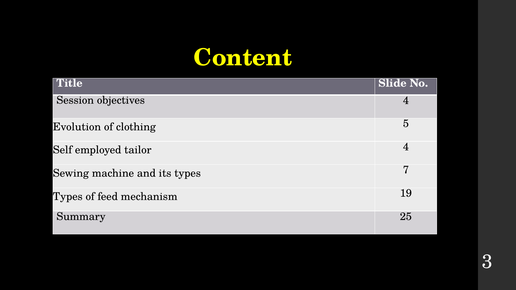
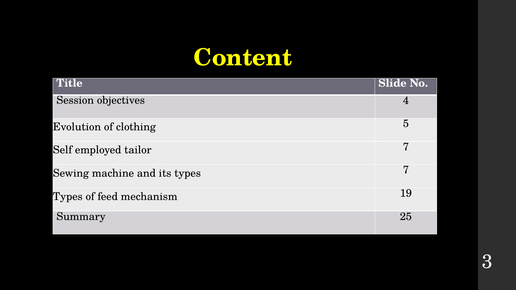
tailor 4: 4 -> 7 (406, 147)
